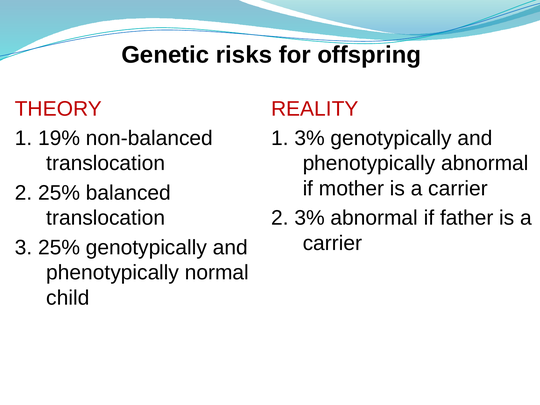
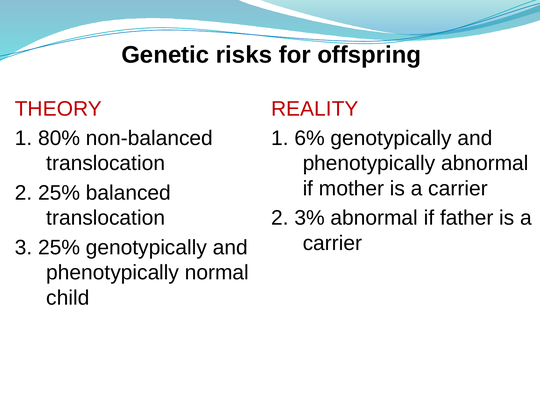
19%: 19% -> 80% (59, 138)
1 3%: 3% -> 6% (310, 138)
